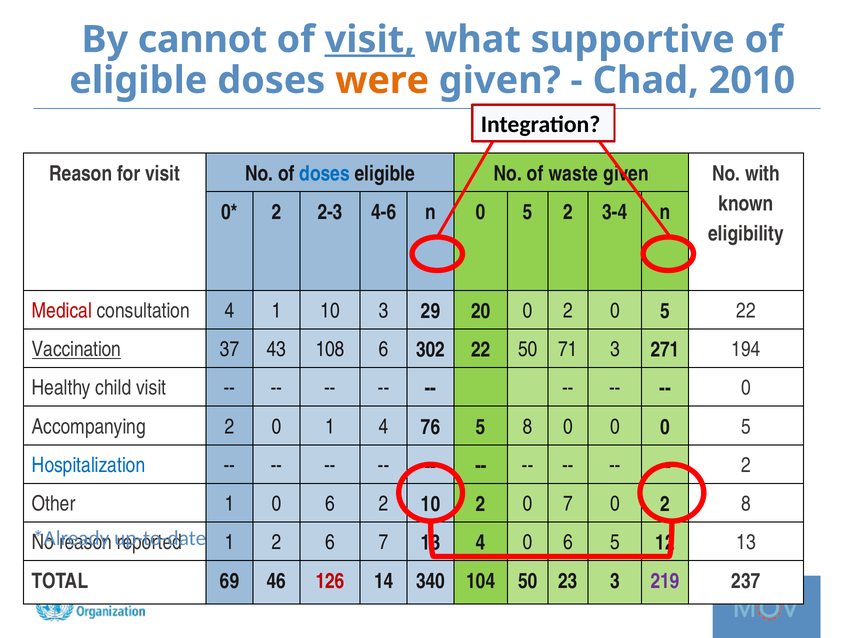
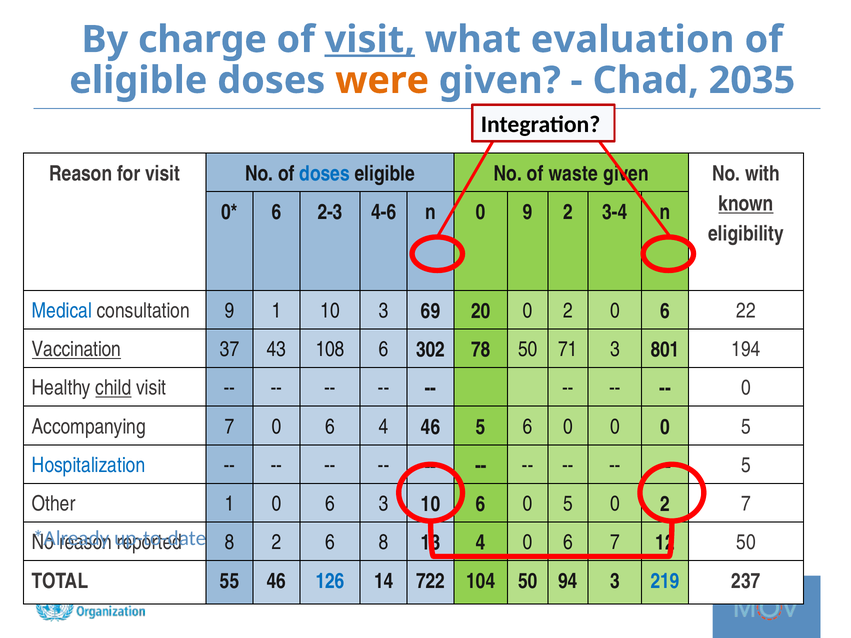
cannot: cannot -> charge (202, 40)
supportive: supportive -> evaluation (633, 40)
2010: 2010 -> 2035 (752, 80)
known underline: none -> present (746, 204)
2: 2 -> 6 (276, 212)
n 0 5: 5 -> 9 (528, 212)
Medical colour: red -> blue (62, 311)
consultation 4: 4 -> 9 (230, 311)
29: 29 -> 69 (431, 311)
2 0 5: 5 -> 6 (665, 311)
302 22: 22 -> 78 (481, 350)
271: 271 -> 801 (665, 350)
child underline: none -> present (113, 388)
Accompanying 2: 2 -> 7 (230, 427)
1: 1 -> 6 (330, 427)
4 76: 76 -> 46 (431, 427)
5 8: 8 -> 6 (528, 427)
2: 2 -> 5 (746, 465)
6 2: 2 -> 3 (384, 504)
10 2: 2 -> 6 (481, 504)
7: 7 -> 5 (568, 504)
2 8: 8 -> 7 (746, 504)
1: 1 -> 8 (230, 543)
6 7: 7 -> 8 (384, 543)
6 5: 5 -> 7 (615, 543)
13: 13 -> 50 (746, 543)
69: 69 -> 55 (230, 582)
126 colour: red -> blue (330, 582)
340: 340 -> 722 (431, 582)
23: 23 -> 94 (568, 582)
219 colour: purple -> blue (665, 582)
